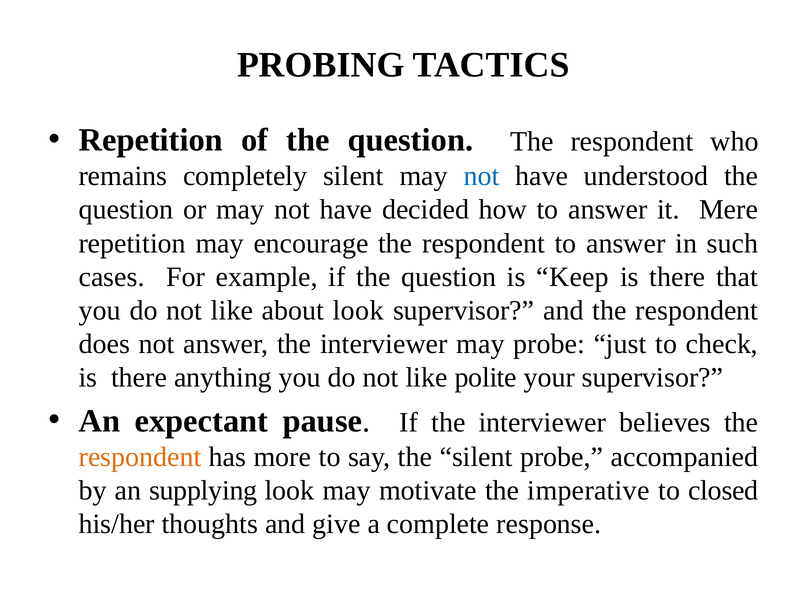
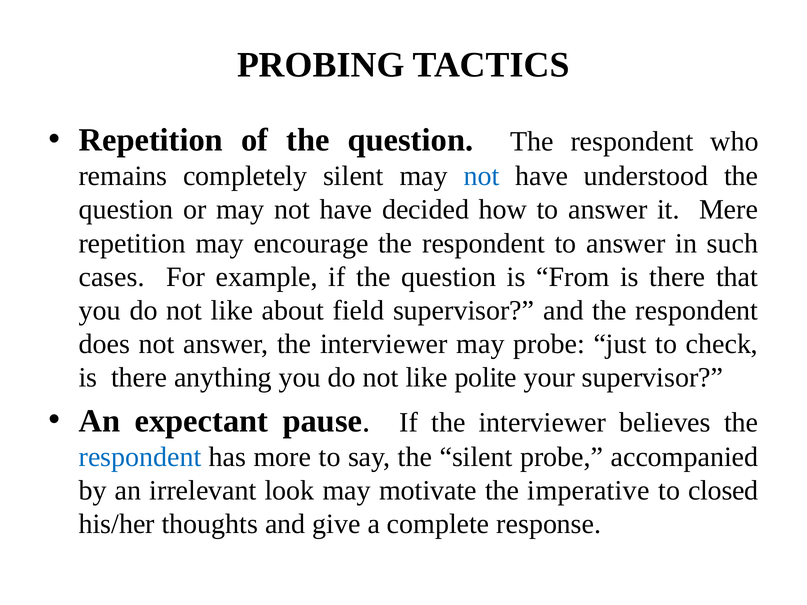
Keep: Keep -> From (573, 277)
about look: look -> field (358, 311)
respondent colour: orange -> blue (140, 457)
supplying: supplying -> irrelevant (203, 491)
